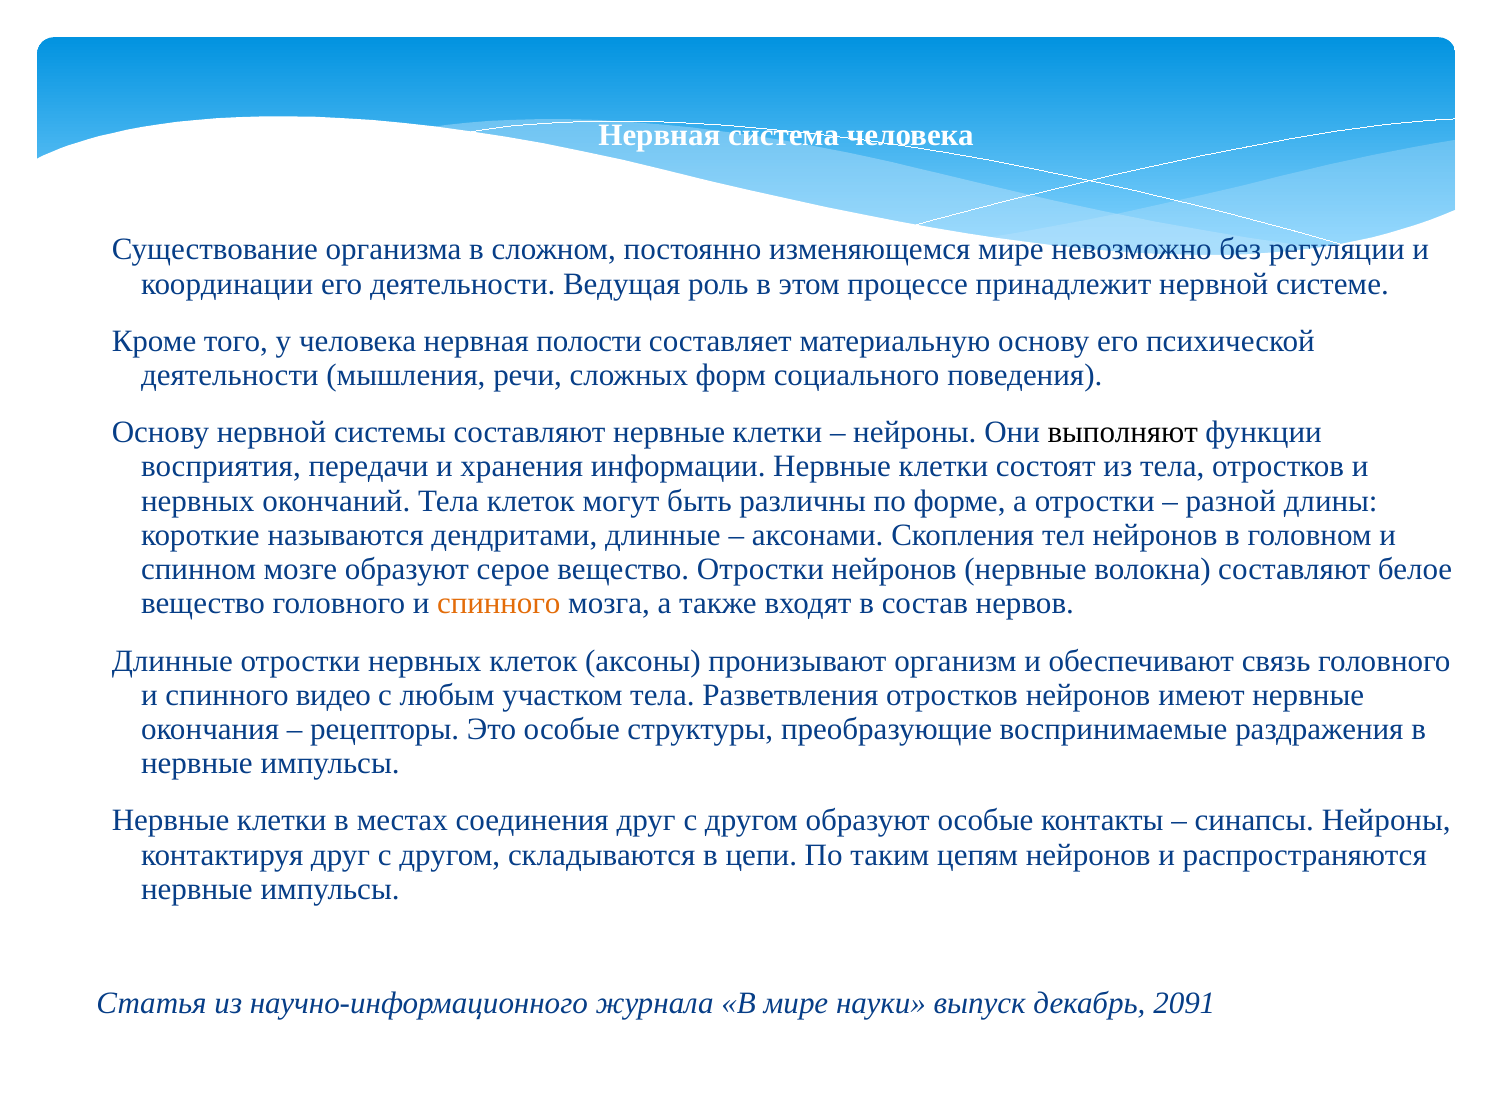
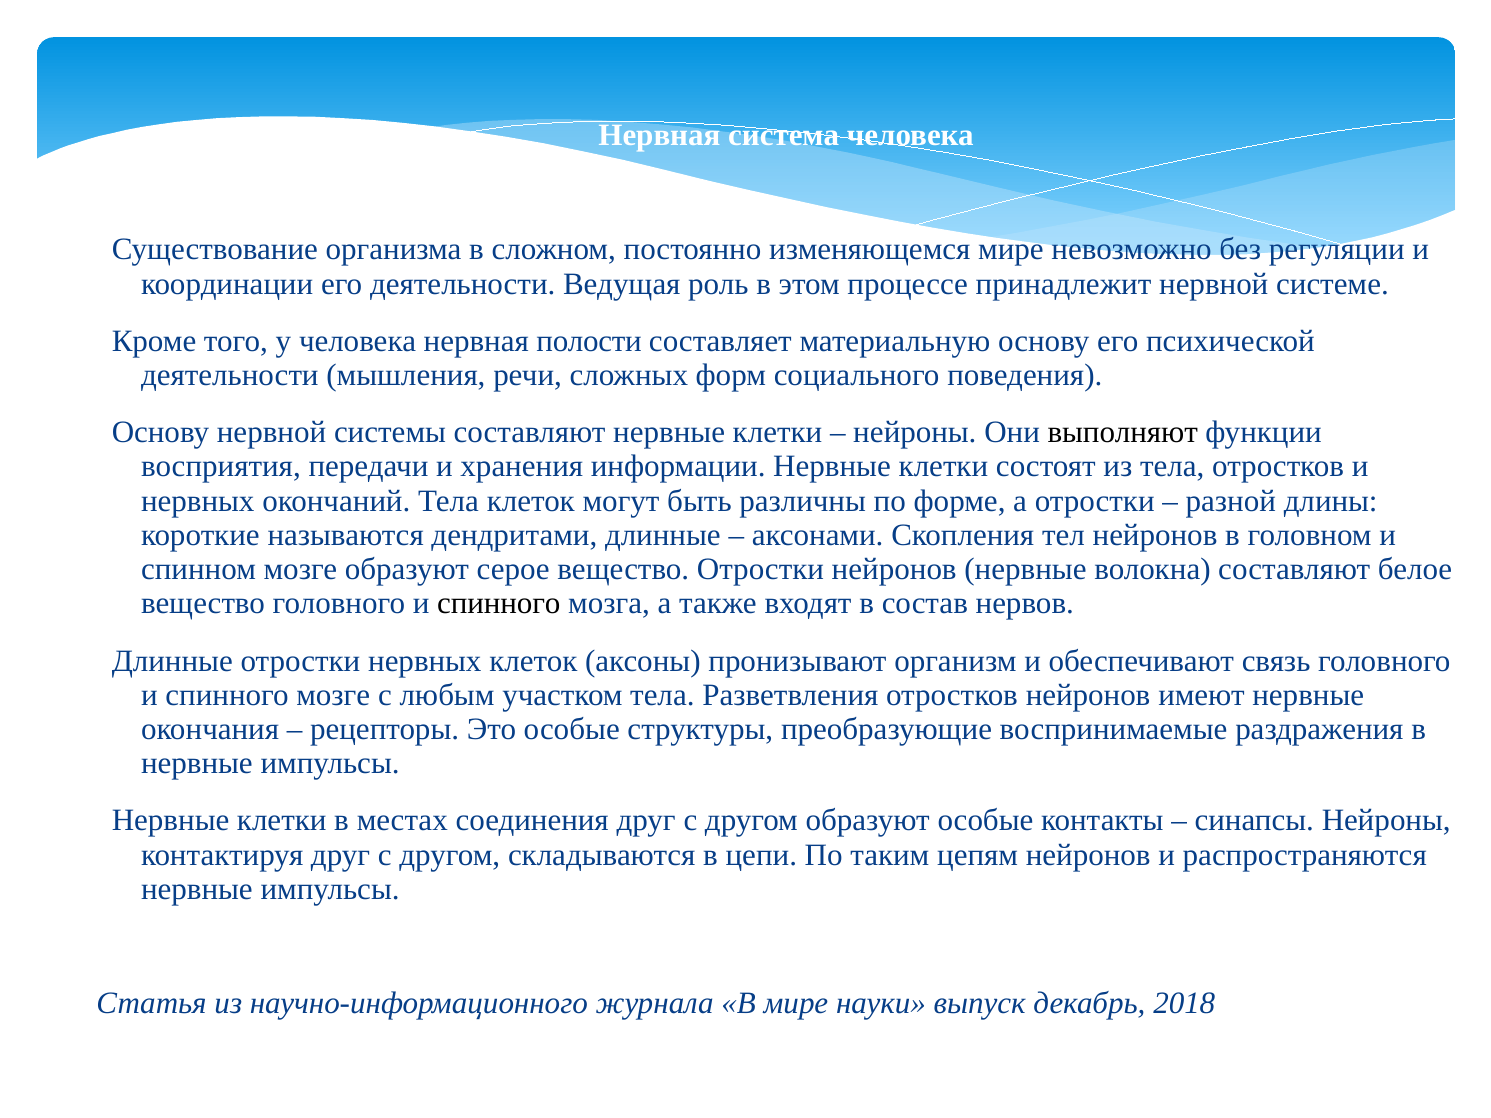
спинного colour: orange -> black (499, 604)
спинного видео: видео -> мозге (333, 695)
2091: 2091 -> 2018 (1184, 1004)
